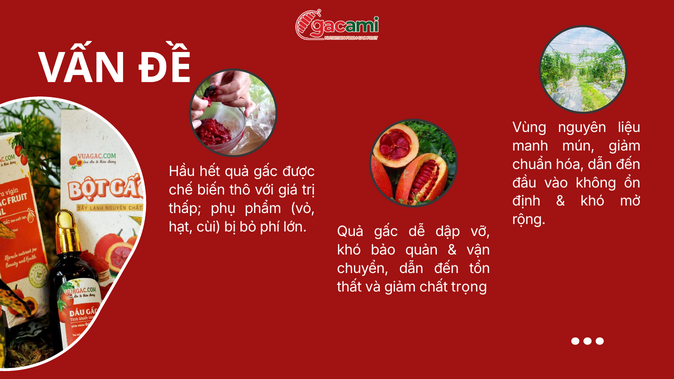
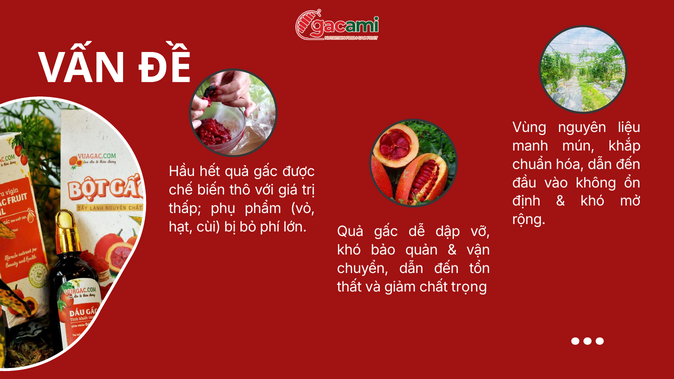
mún giảm: giảm -> khắp (625, 146)
